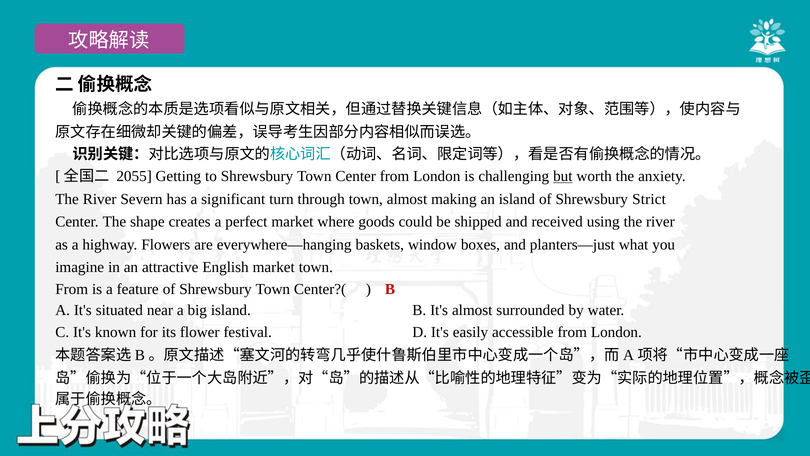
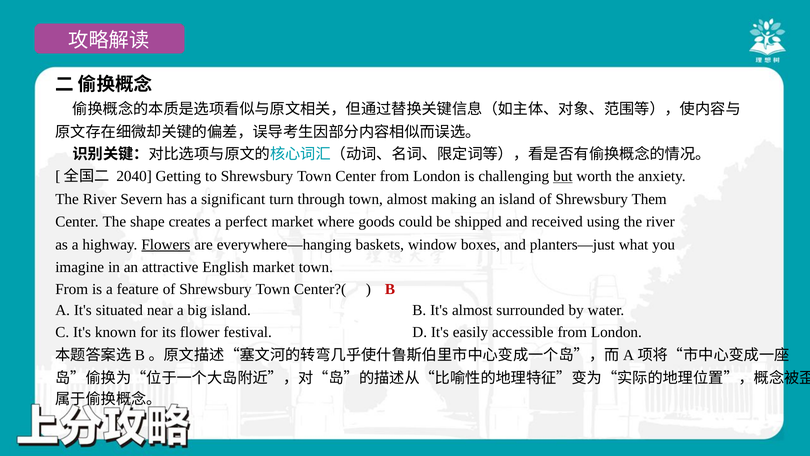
2055: 2055 -> 2040 (134, 176)
Strict: Strict -> Them (649, 199)
Flowers underline: none -> present (166, 244)
